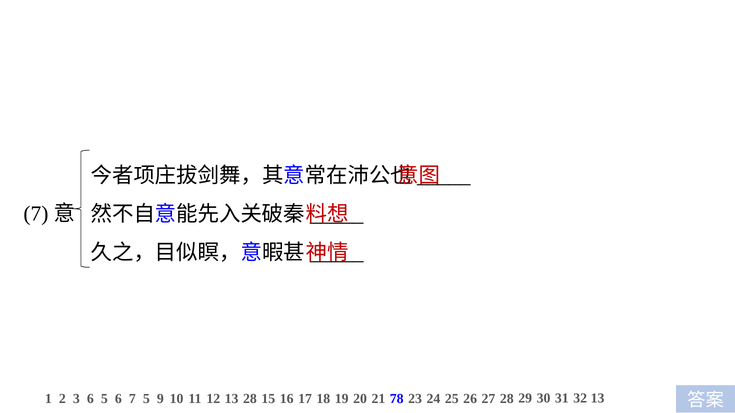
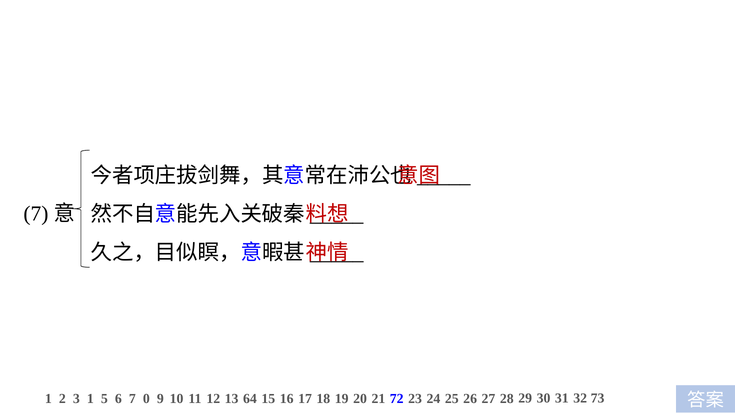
3 6: 6 -> 1 (90, 399)
7 5: 5 -> 0 (146, 399)
13 28: 28 -> 64 (250, 399)
78: 78 -> 72 (397, 399)
32 13: 13 -> 73 (598, 399)
